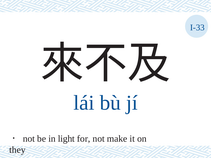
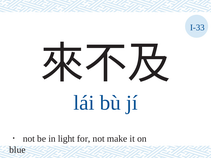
they: they -> blue (17, 150)
